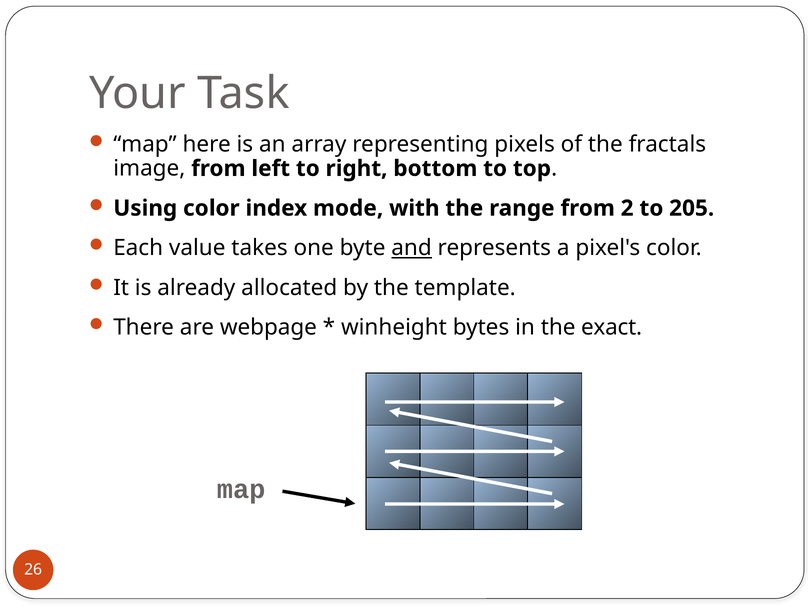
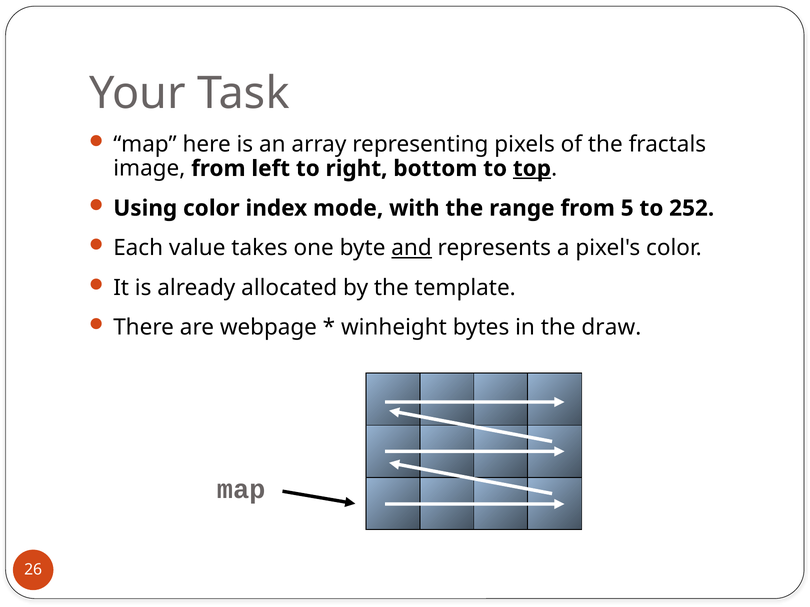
top underline: none -> present (532, 169)
2: 2 -> 5 (627, 208)
205: 205 -> 252 (692, 208)
exact: exact -> draw (611, 328)
